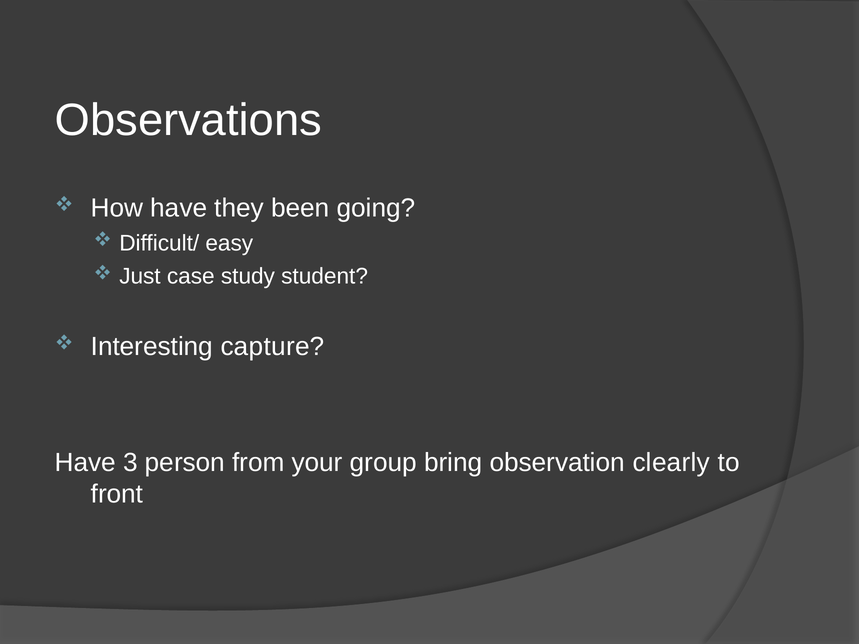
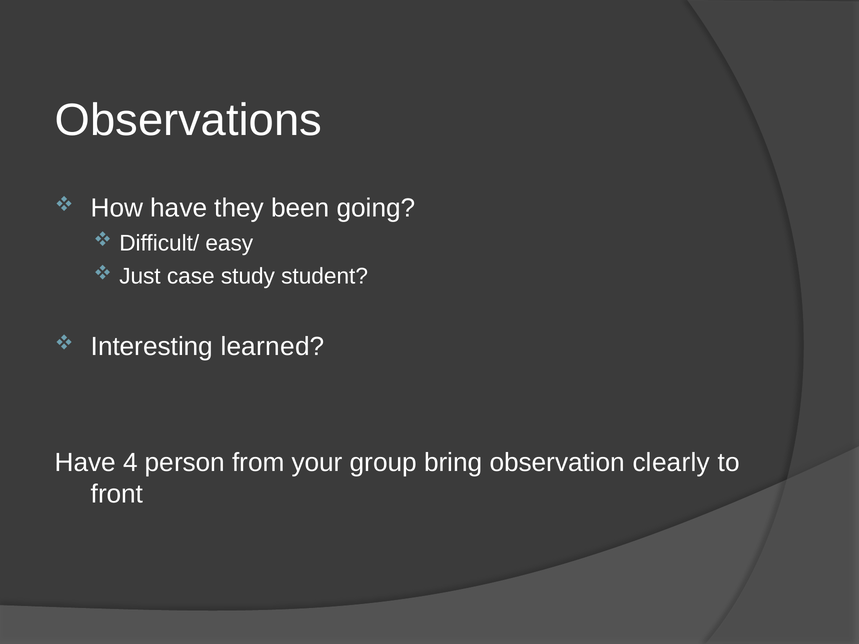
capture: capture -> learned (272, 347)
3: 3 -> 4 (130, 463)
